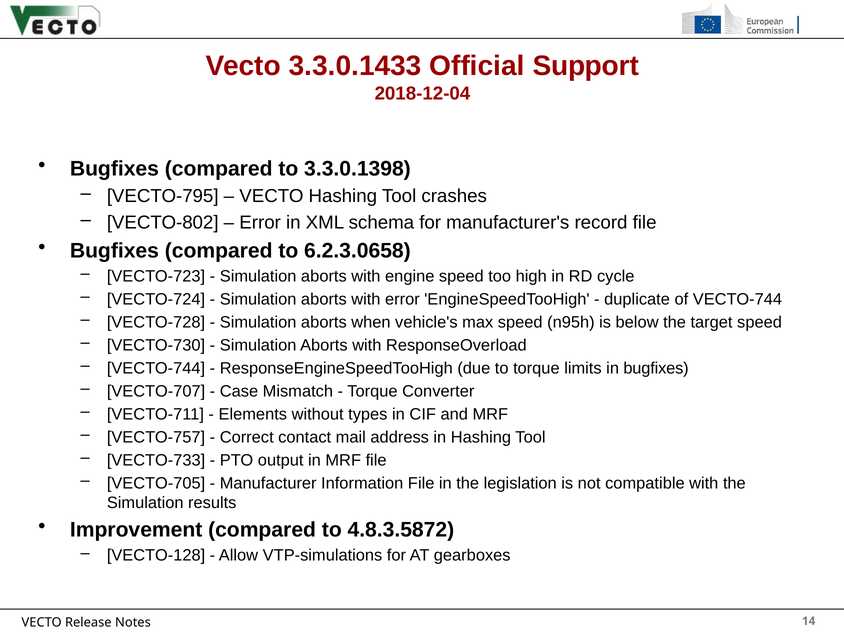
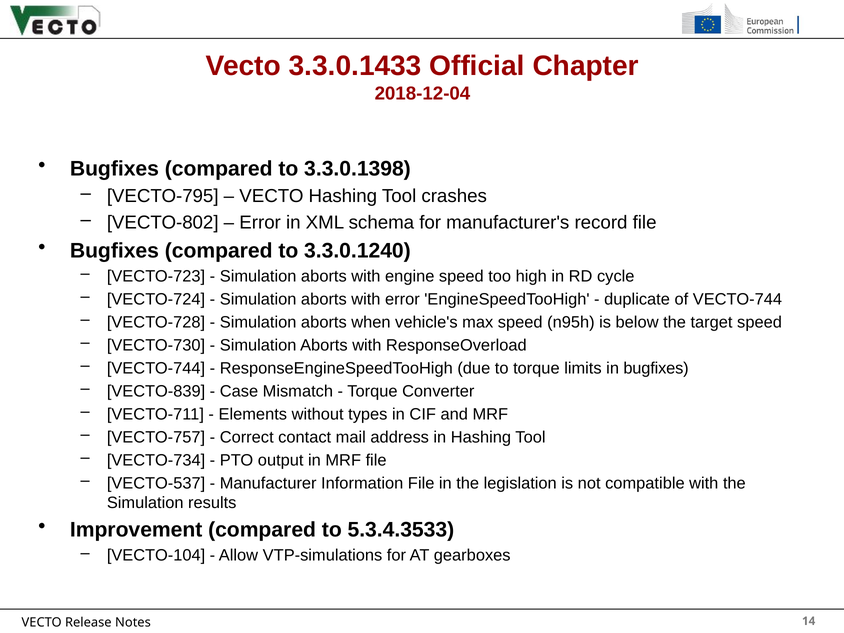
Support: Support -> Chapter (586, 66)
6.2.3.0658: 6.2.3.0658 -> 3.3.0.1240 (357, 251)
VECTO-707: VECTO-707 -> VECTO-839 (156, 391)
VECTO-733: VECTO-733 -> VECTO-734 (156, 460)
VECTO-705: VECTO-705 -> VECTO-537 (156, 483)
4.8.3.5872: 4.8.3.5872 -> 5.3.4.3533 (401, 530)
VECTO-128: VECTO-128 -> VECTO-104 (156, 555)
